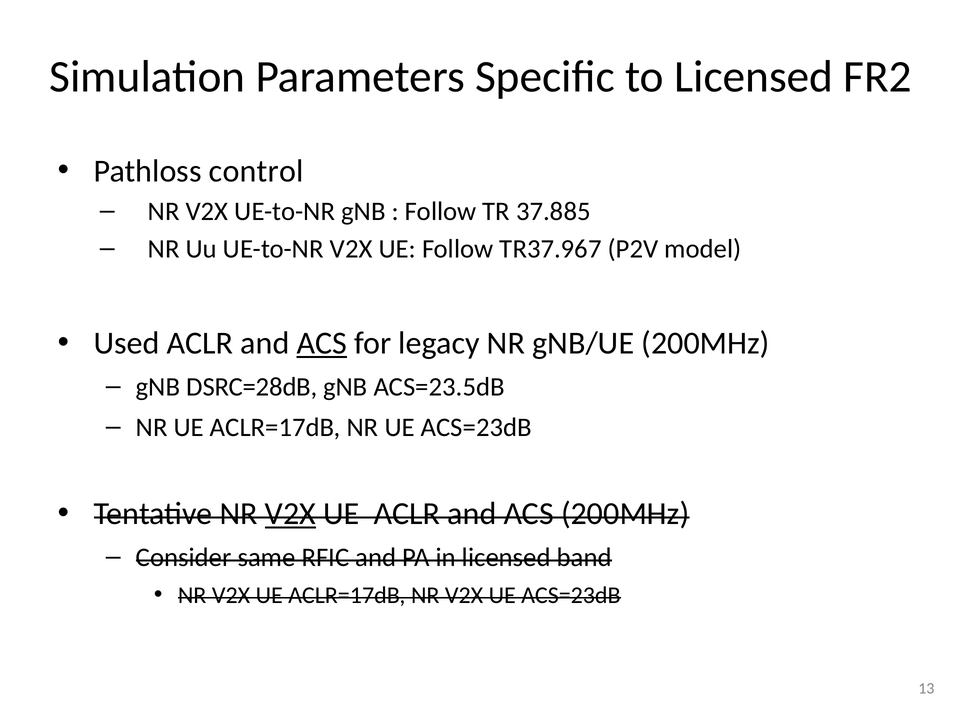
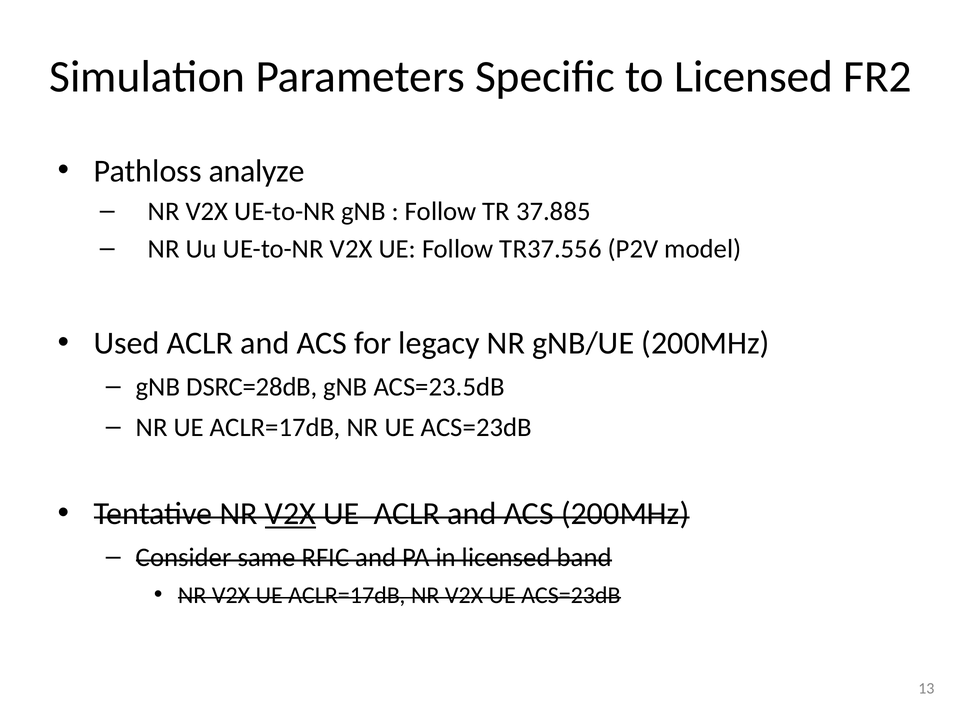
control: control -> analyze (257, 171)
TR37.967: TR37.967 -> TR37.556 (551, 249)
ACS underline: present -> none (322, 344)
